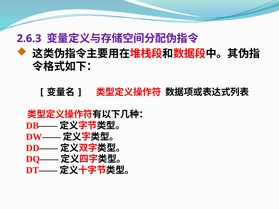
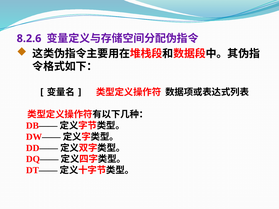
2.6.3: 2.6.3 -> 8.2.6 (29, 39)
